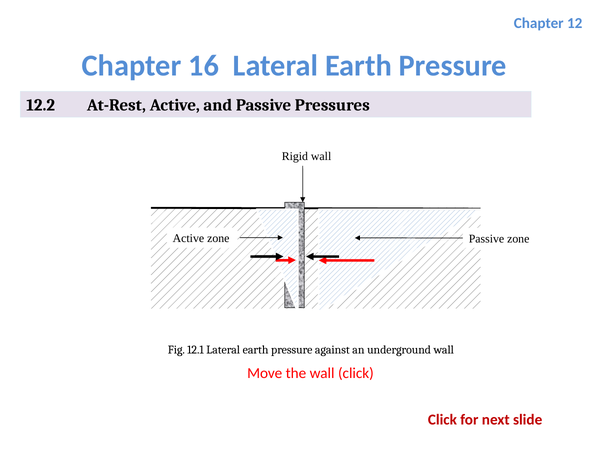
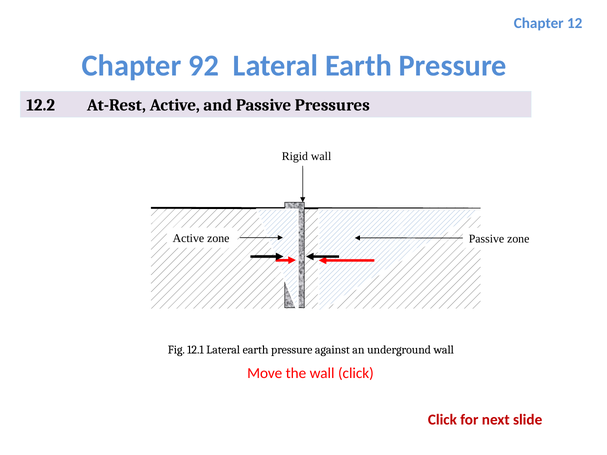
16: 16 -> 92 (204, 66)
